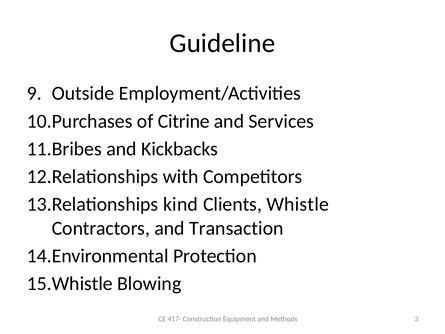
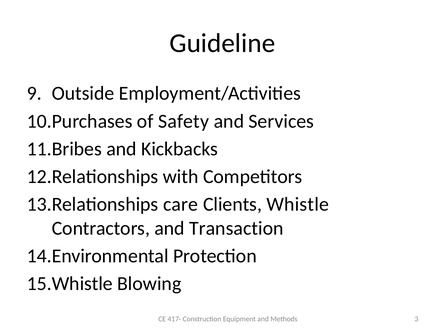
Citrine: Citrine -> Safety (184, 121)
kind: kind -> care (181, 204)
